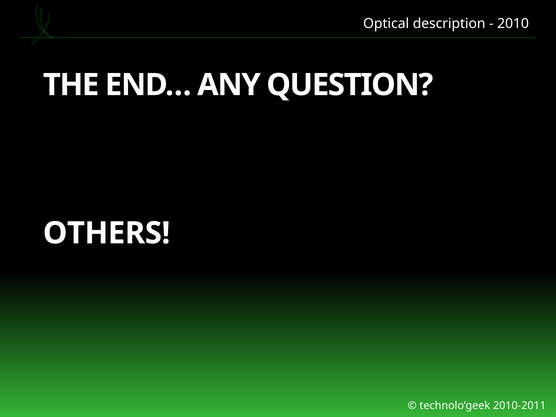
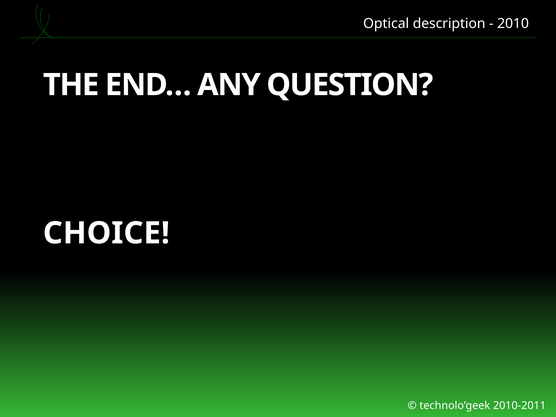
OTHERS: OTHERS -> CHOICE (106, 233)
